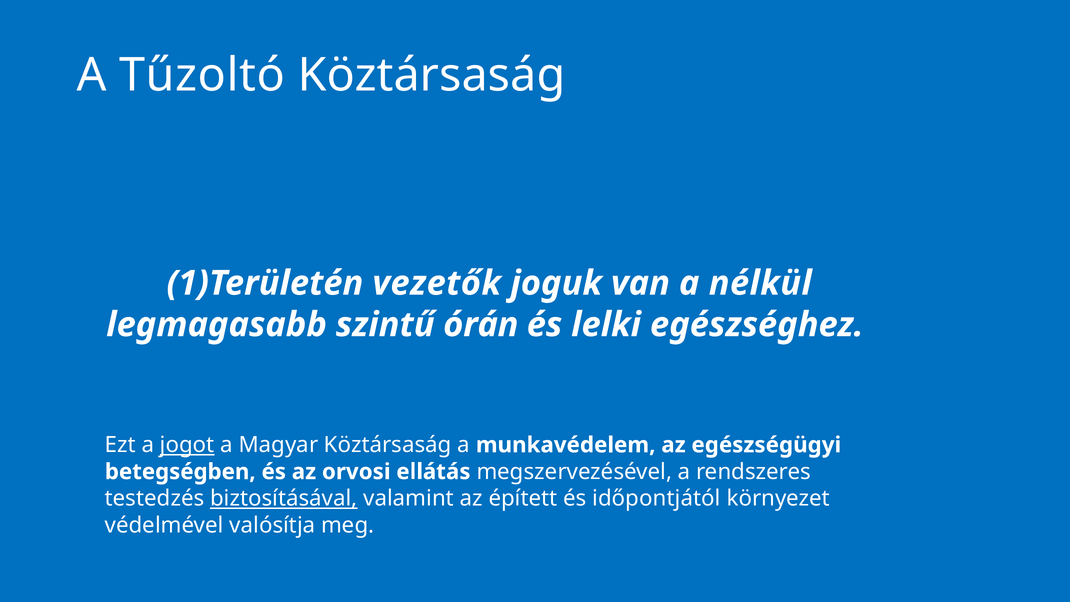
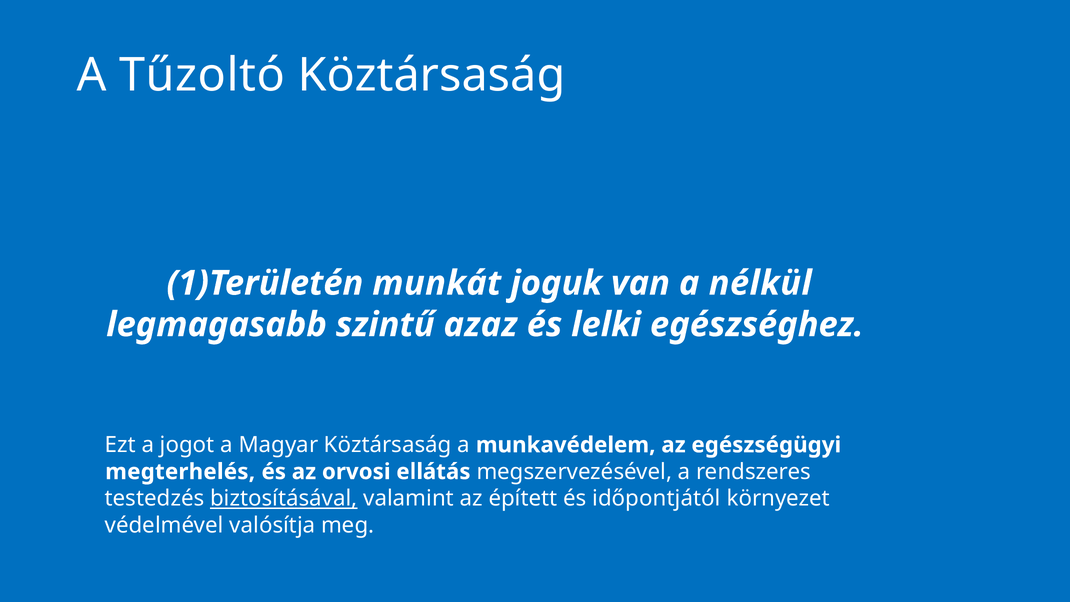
vezetők: vezetők -> munkát (437, 283)
órán: órán -> azaz (481, 325)
jogot underline: present -> none (187, 445)
betegségben: betegségben -> megterhelés (180, 472)
